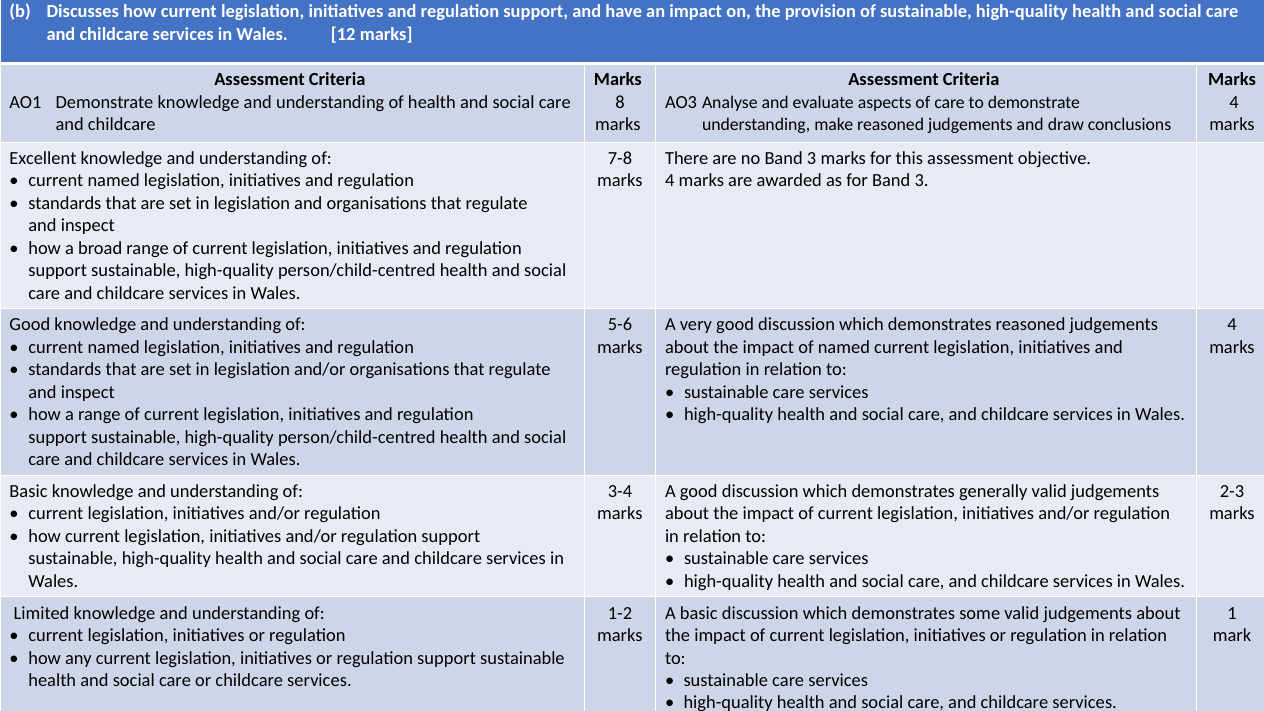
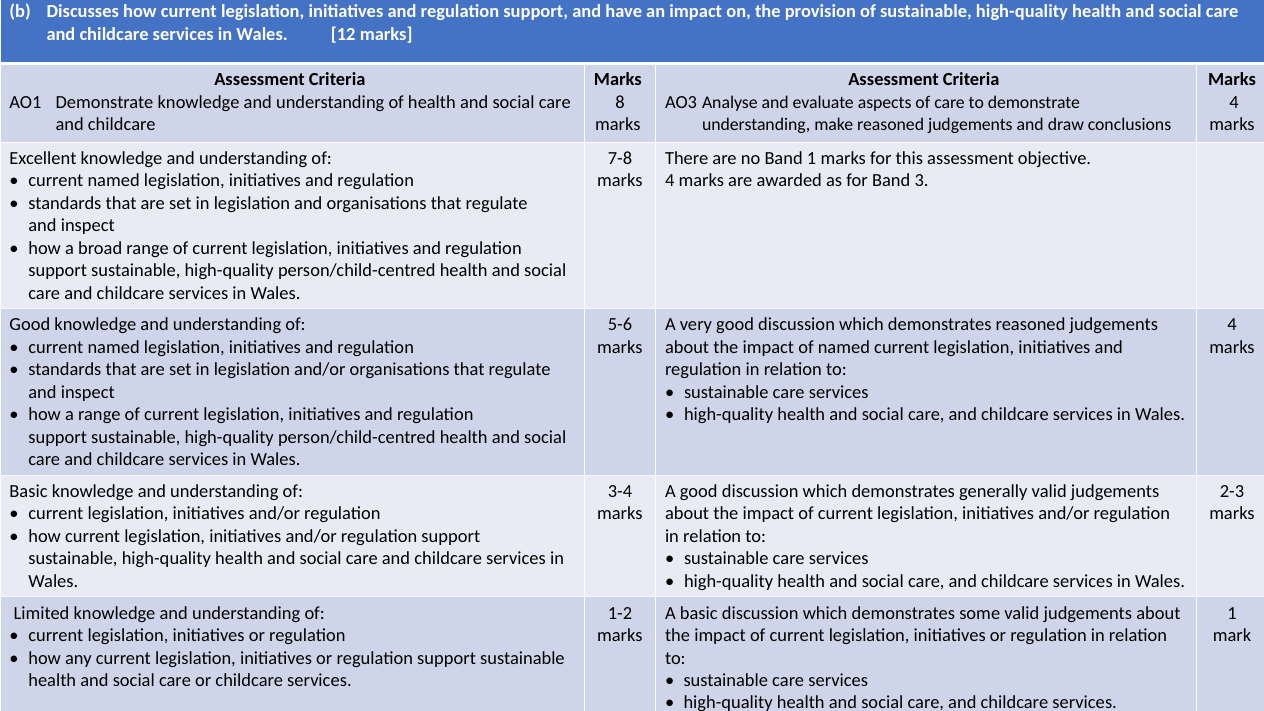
no Band 3: 3 -> 1 (812, 158)
